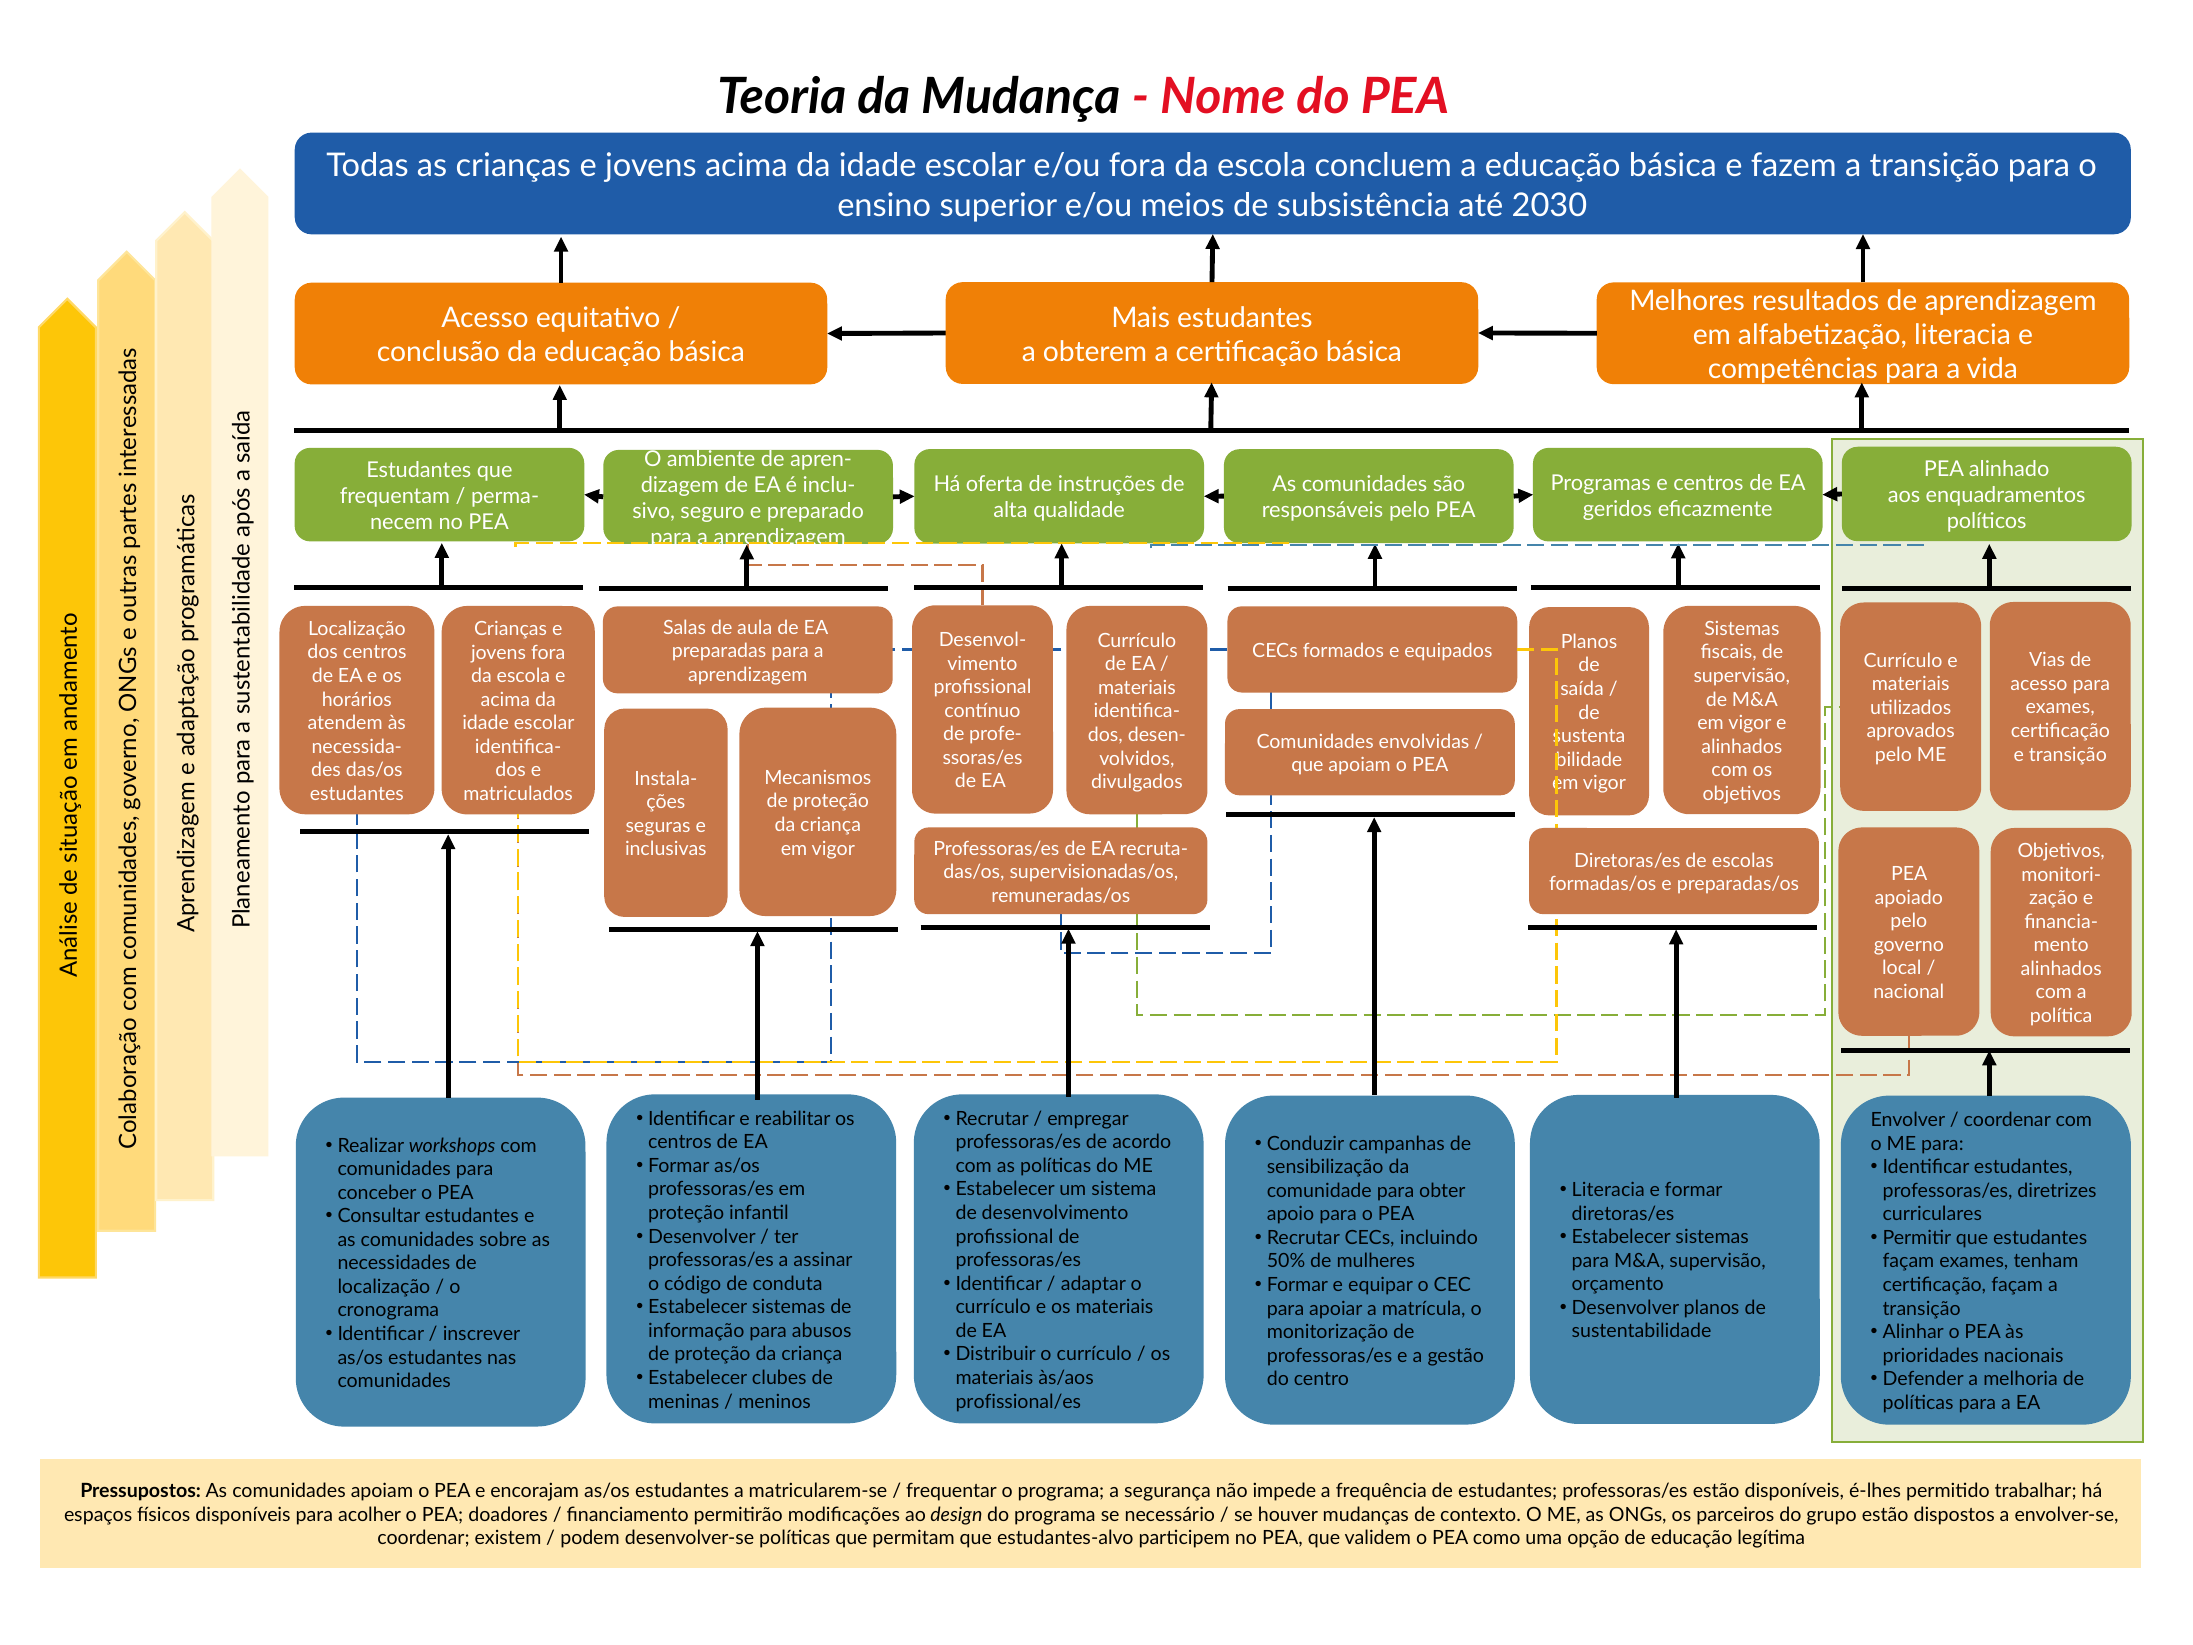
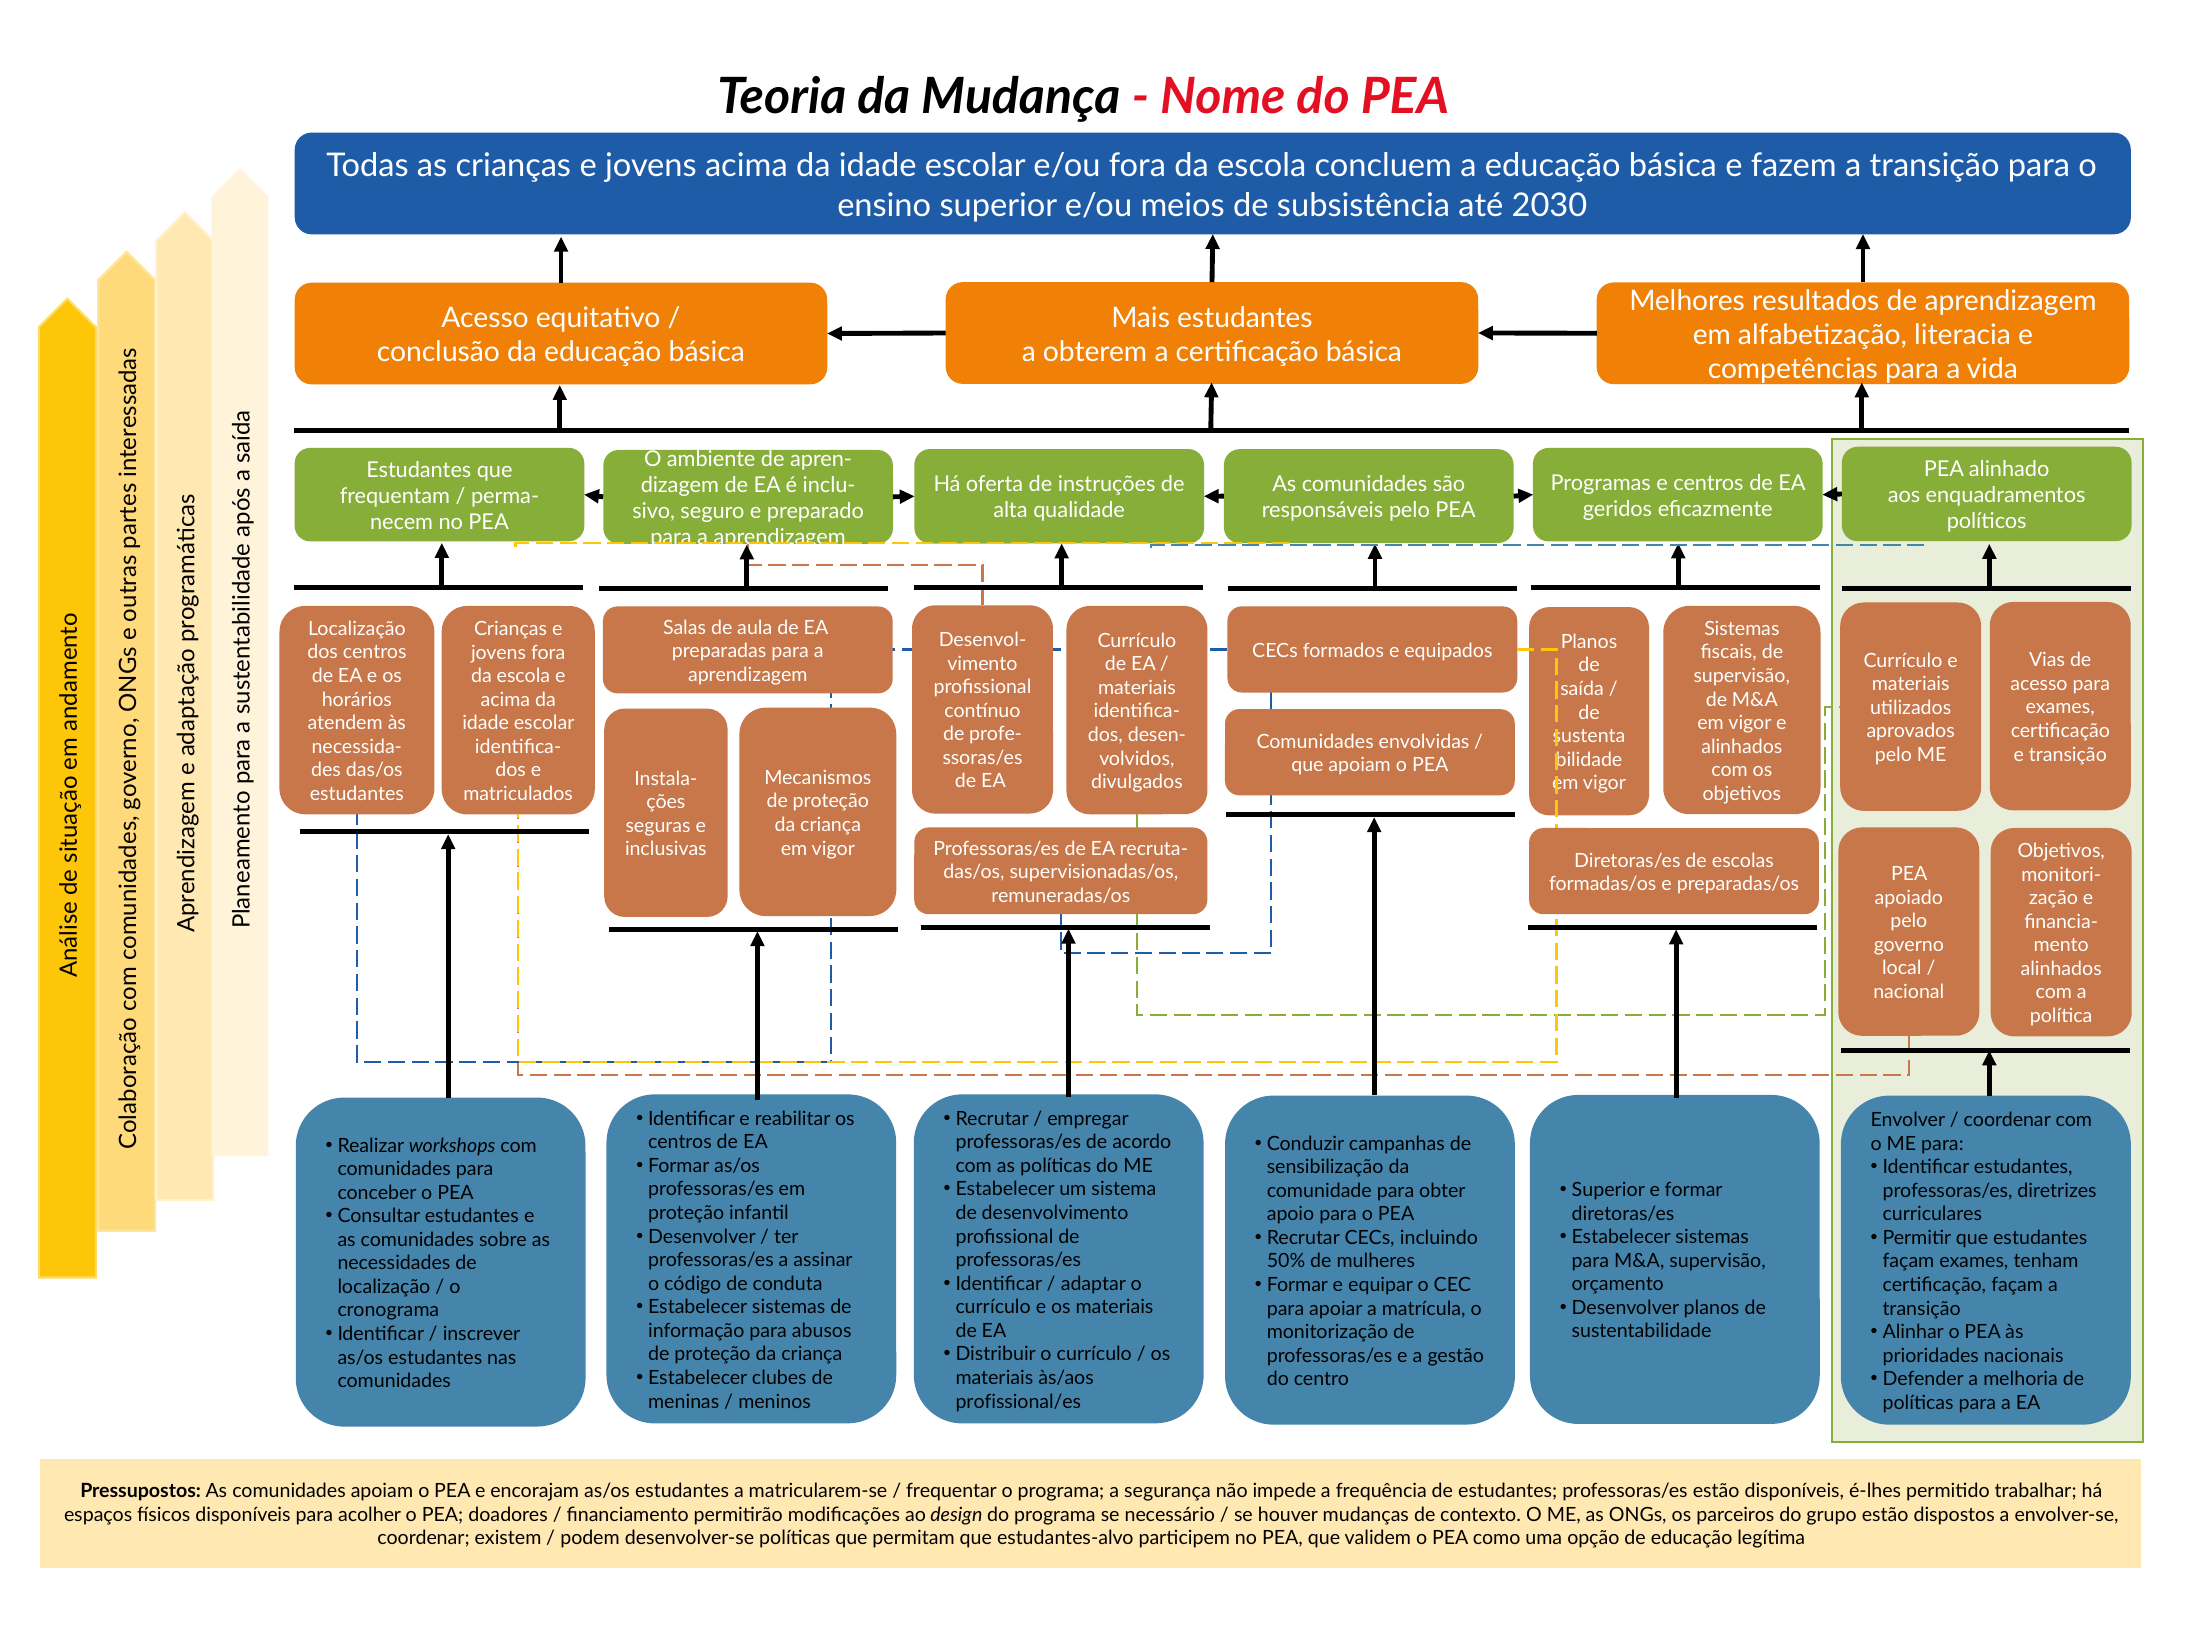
Literacia: Literacia -> Superior (1608, 1190)
